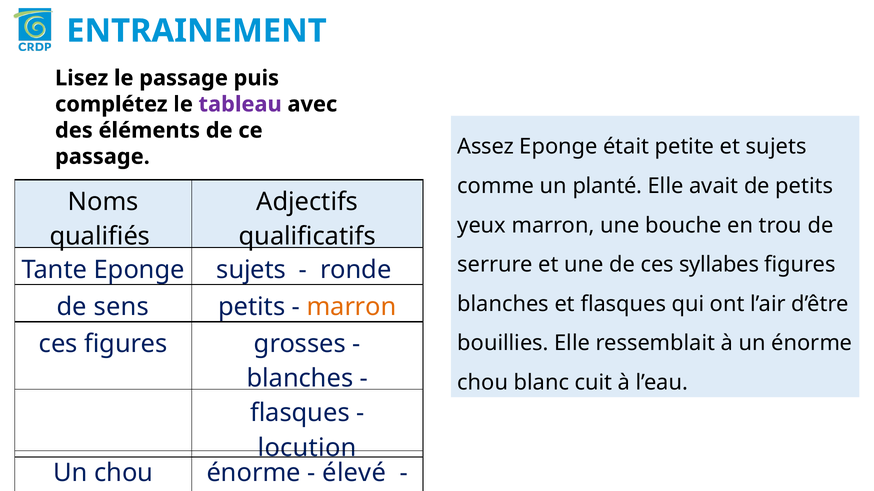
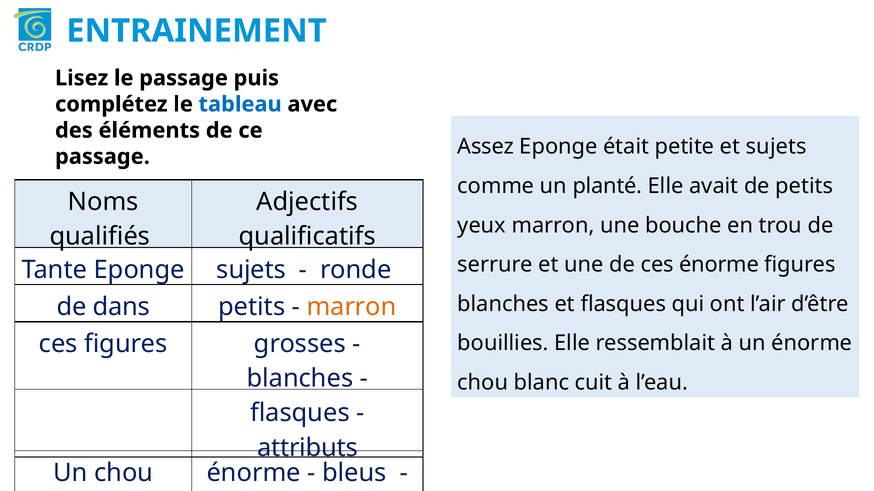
tableau colour: purple -> blue (240, 104)
ces syllabes: syllabes -> énorme (719, 265)
sens: sens -> dans (122, 307)
locution: locution -> attributs (307, 448)
élevé: élevé -> bleus (354, 473)
